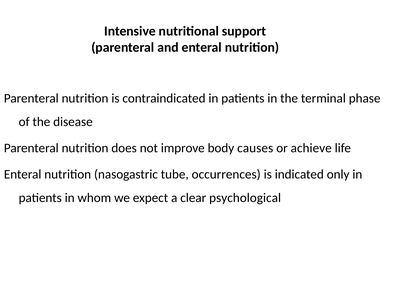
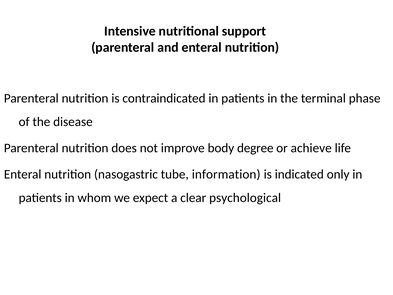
causes: causes -> degree (255, 148)
occurrences: occurrences -> information (226, 174)
